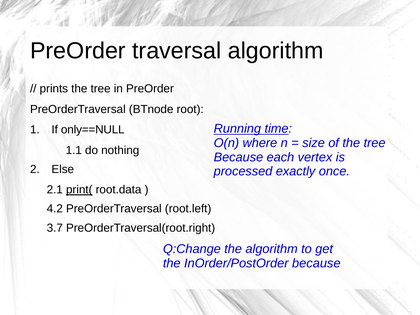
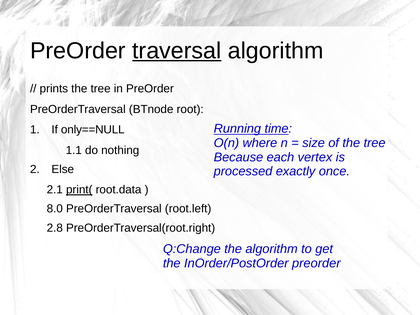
traversal underline: none -> present (177, 51)
4.2: 4.2 -> 8.0 (55, 209)
3.7: 3.7 -> 2.8 (55, 228)
InOrder/PostOrder because: because -> preorder (316, 263)
